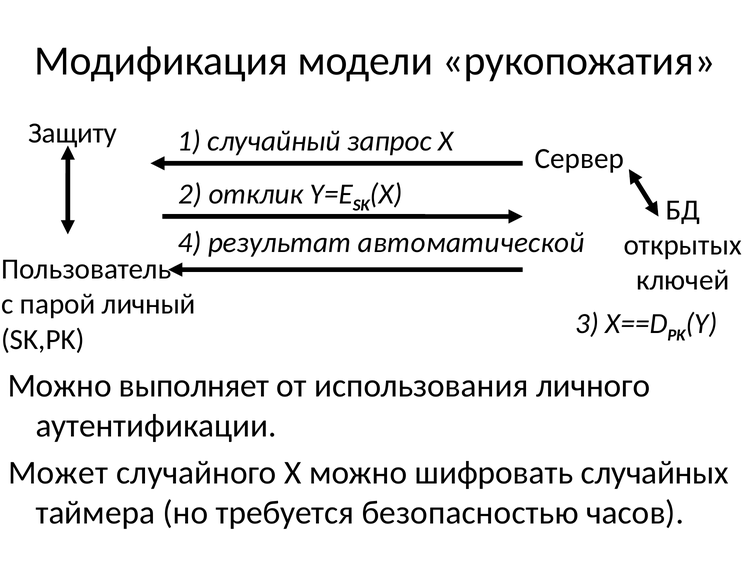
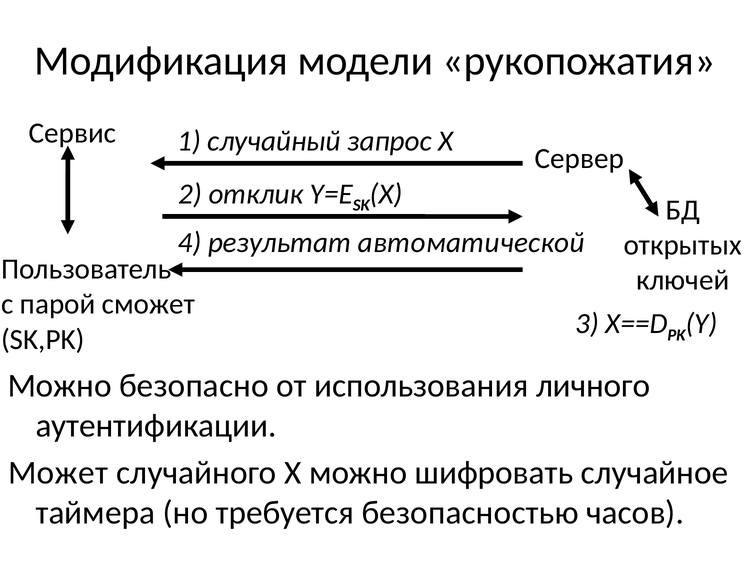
Защиту: Защиту -> Сервис (72, 133)
личный: личный -> сможет (149, 304)
выполняет: выполняет -> безопасно (194, 386)
случайных: случайных -> случайное (655, 472)
